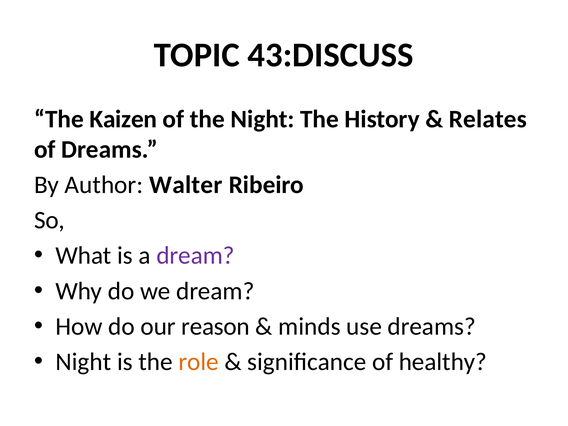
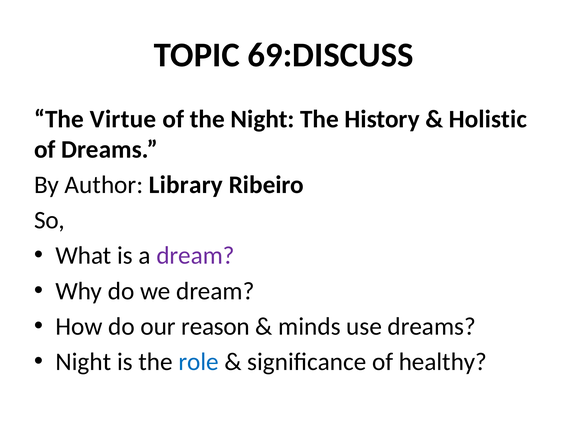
43:DISCUSS: 43:DISCUSS -> 69:DISCUSS (331, 55)
Kaizen: Kaizen -> Virtue (123, 119)
Relates: Relates -> Holistic (488, 119)
Walter: Walter -> Library (186, 185)
role colour: orange -> blue (199, 362)
